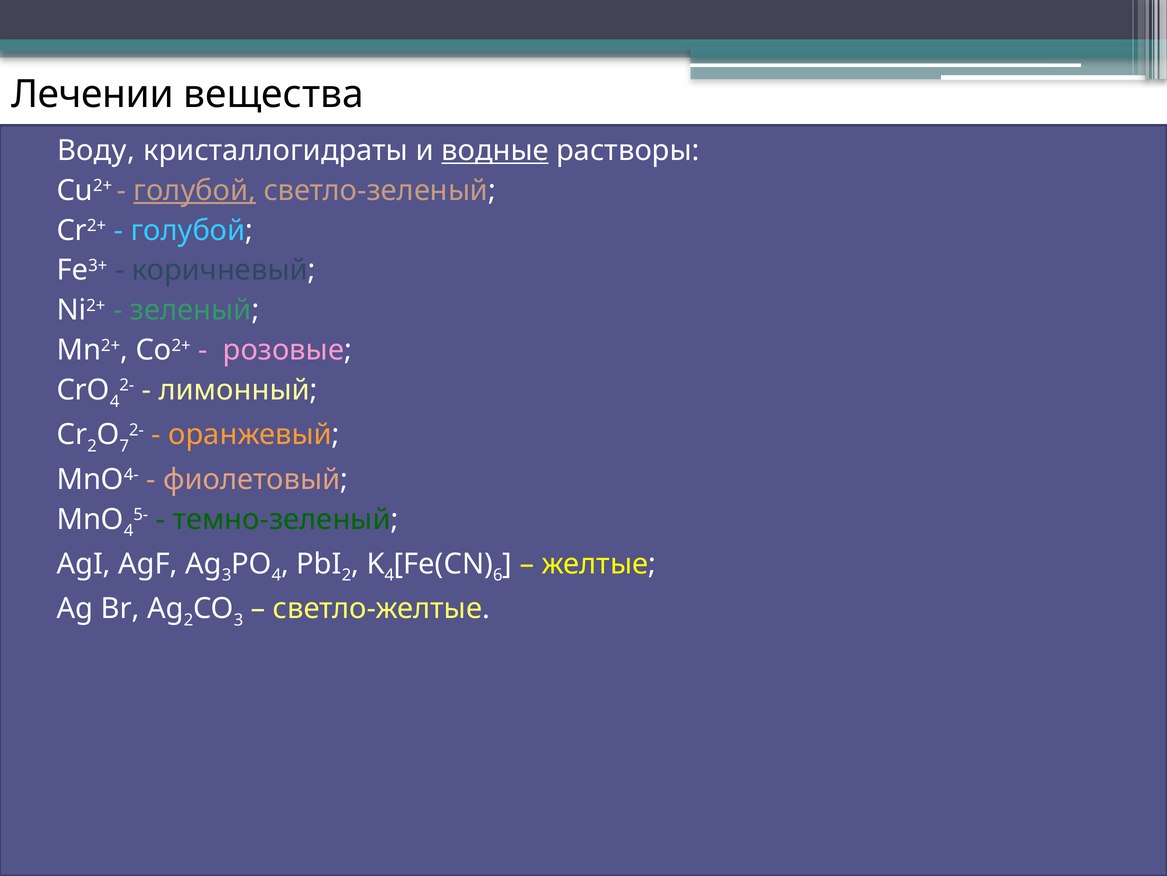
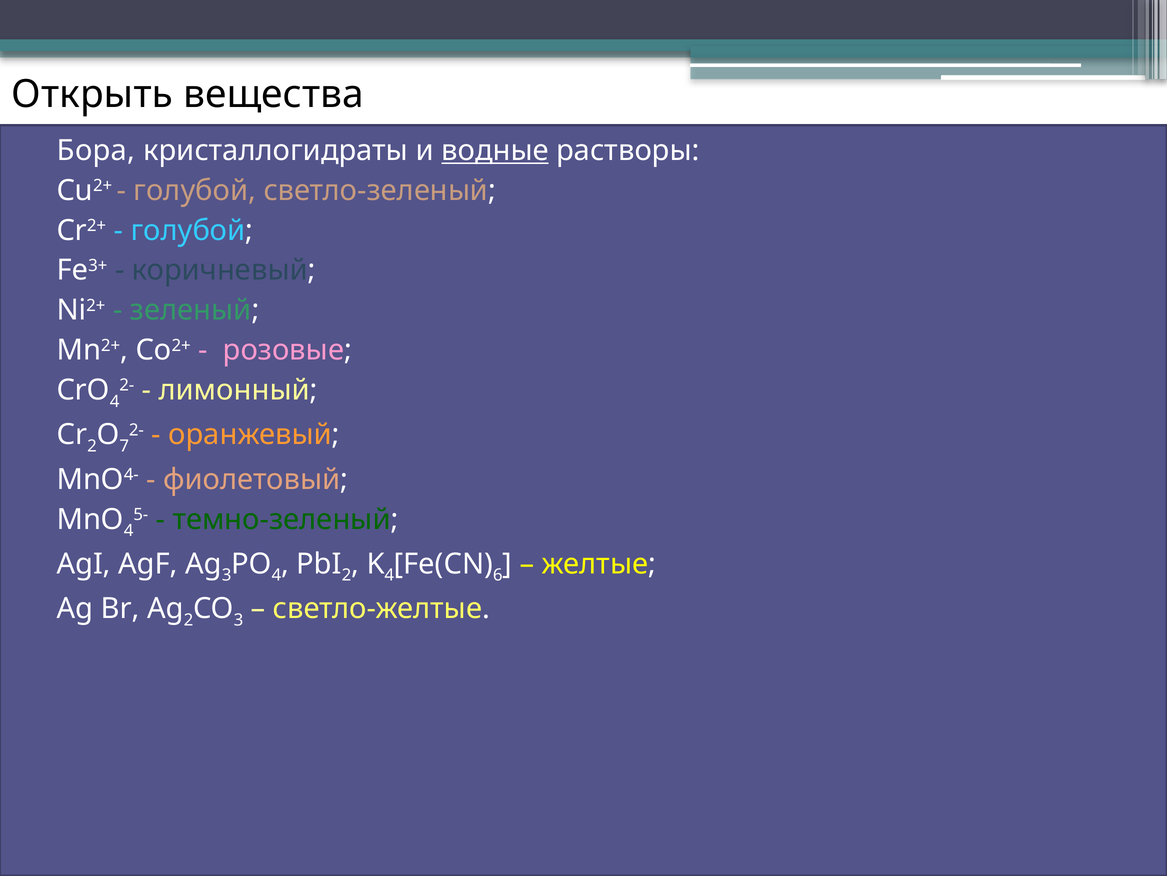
Лечении: Лечении -> Открыть (92, 95)
Воду: Воду -> Бора (96, 150)
голубой underline: present -> none (195, 190)
